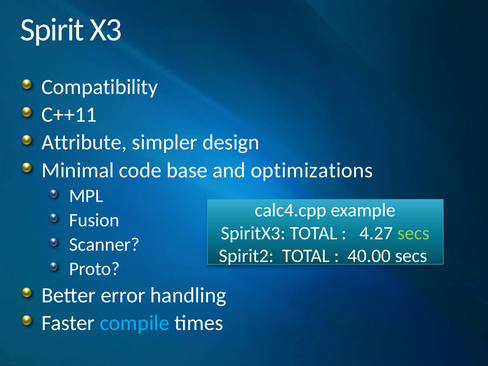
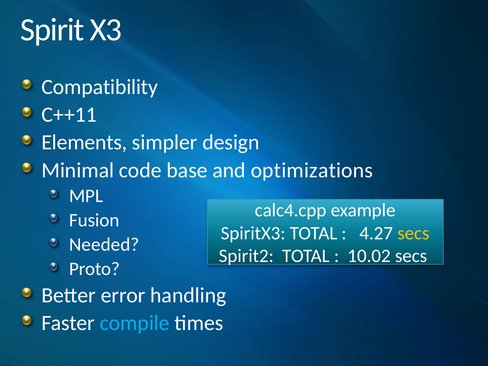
Attribute: Attribute -> Elements (84, 142)
secs colour: light green -> yellow (414, 233)
Scanner: Scanner -> Needed (104, 245)
40.00: 40.00 -> 10.02 (369, 256)
